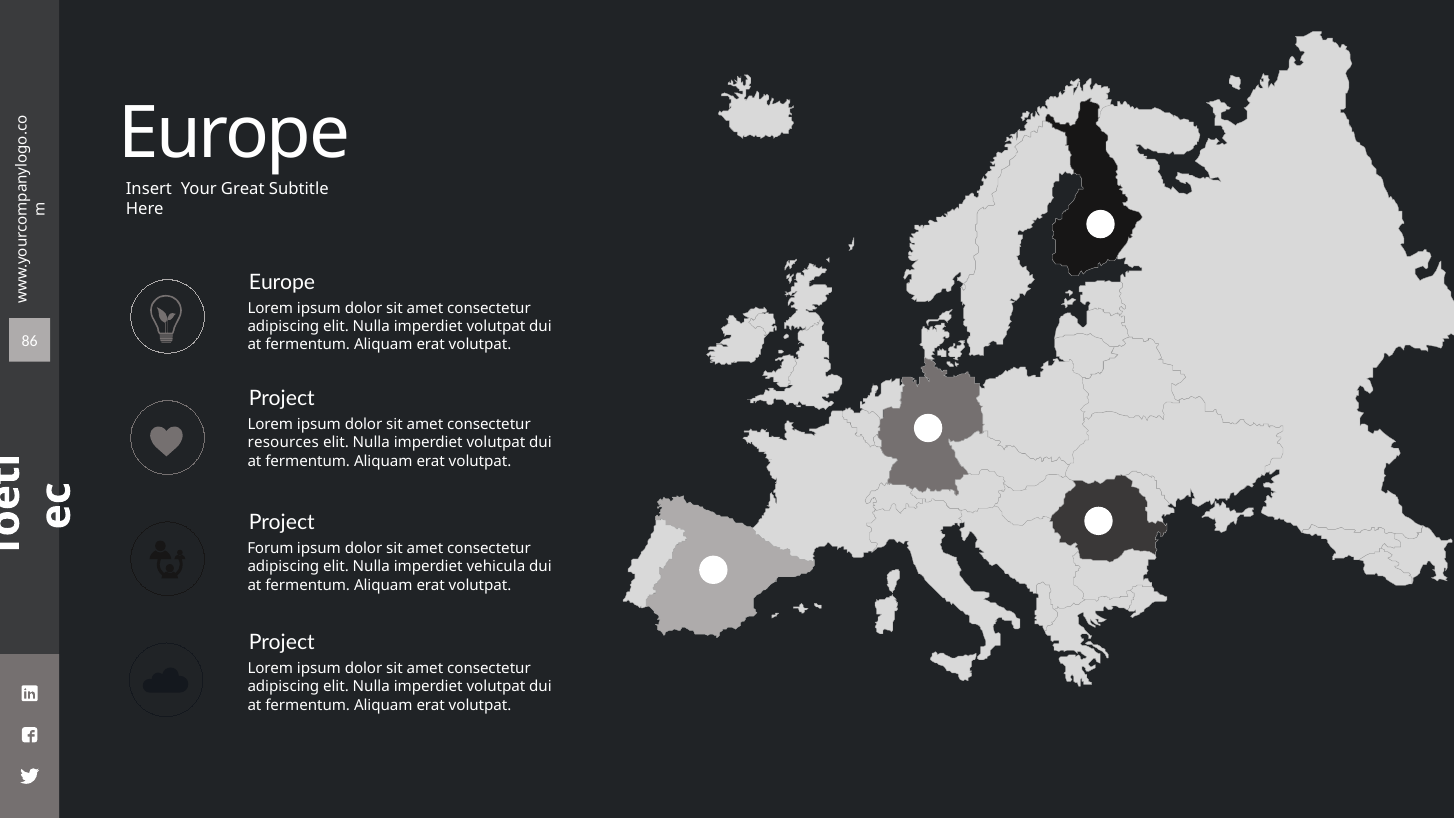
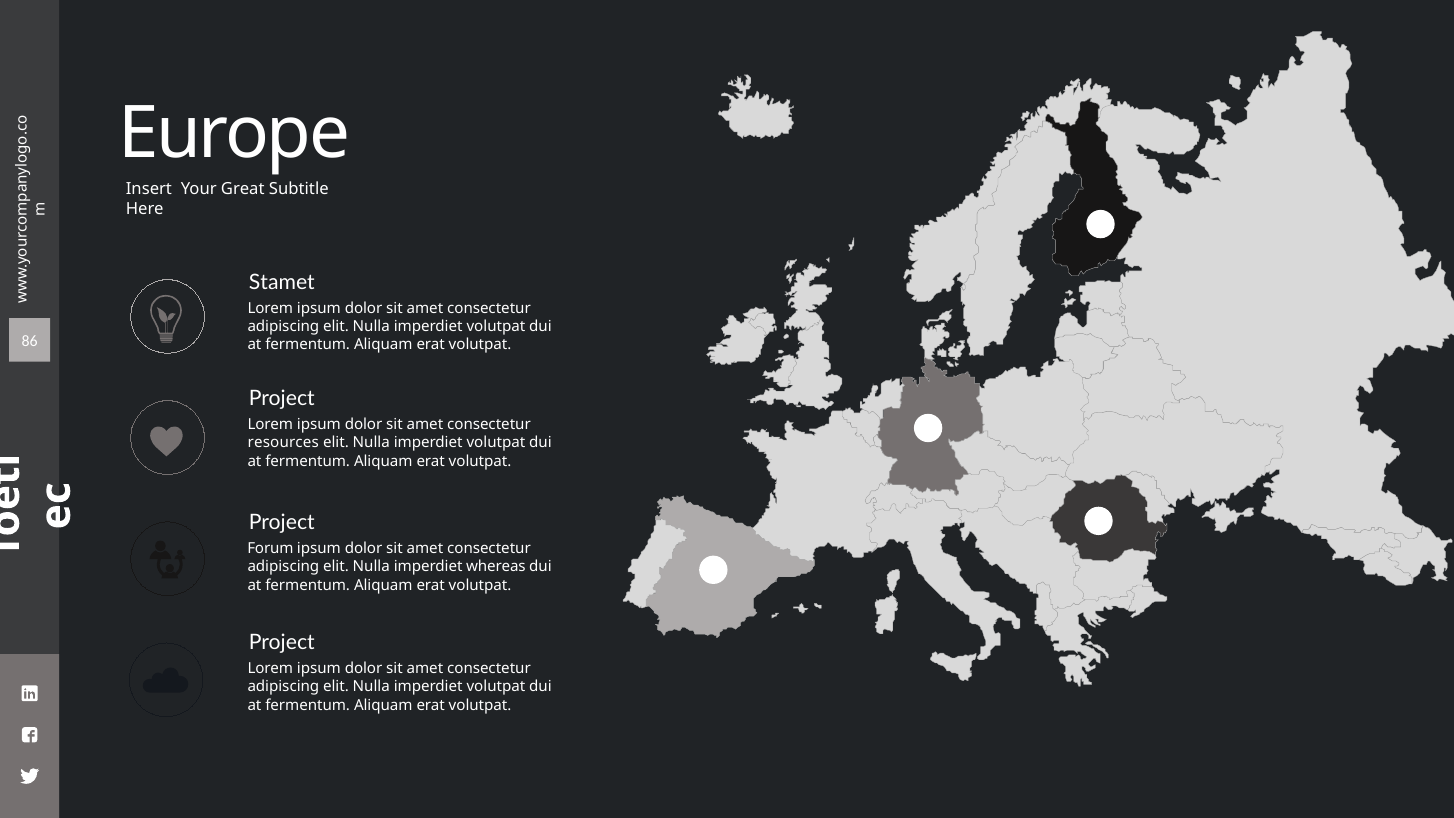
Europe: Europe -> Stamet (282, 283)
vehicula: vehicula -> whereas (496, 567)
